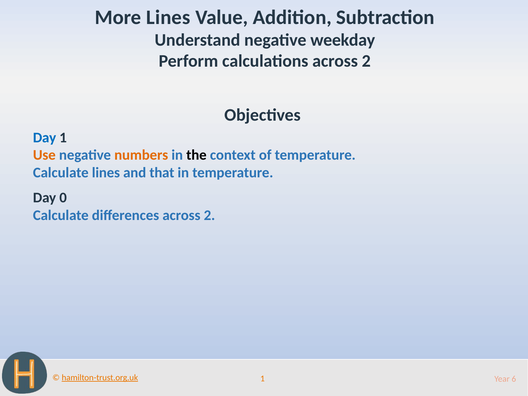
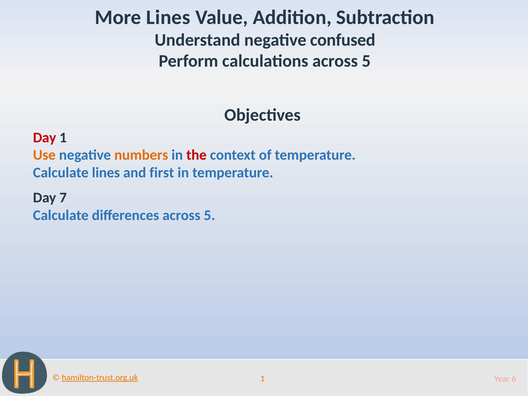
weekday: weekday -> confused (343, 40)
calculations across 2: 2 -> 5 (366, 61)
Day colour: blue -> red (45, 138)
the colour: black -> red (196, 155)
that: that -> first (162, 173)
0: 0 -> 7 (63, 198)
differences across 2: 2 -> 5 (209, 215)
